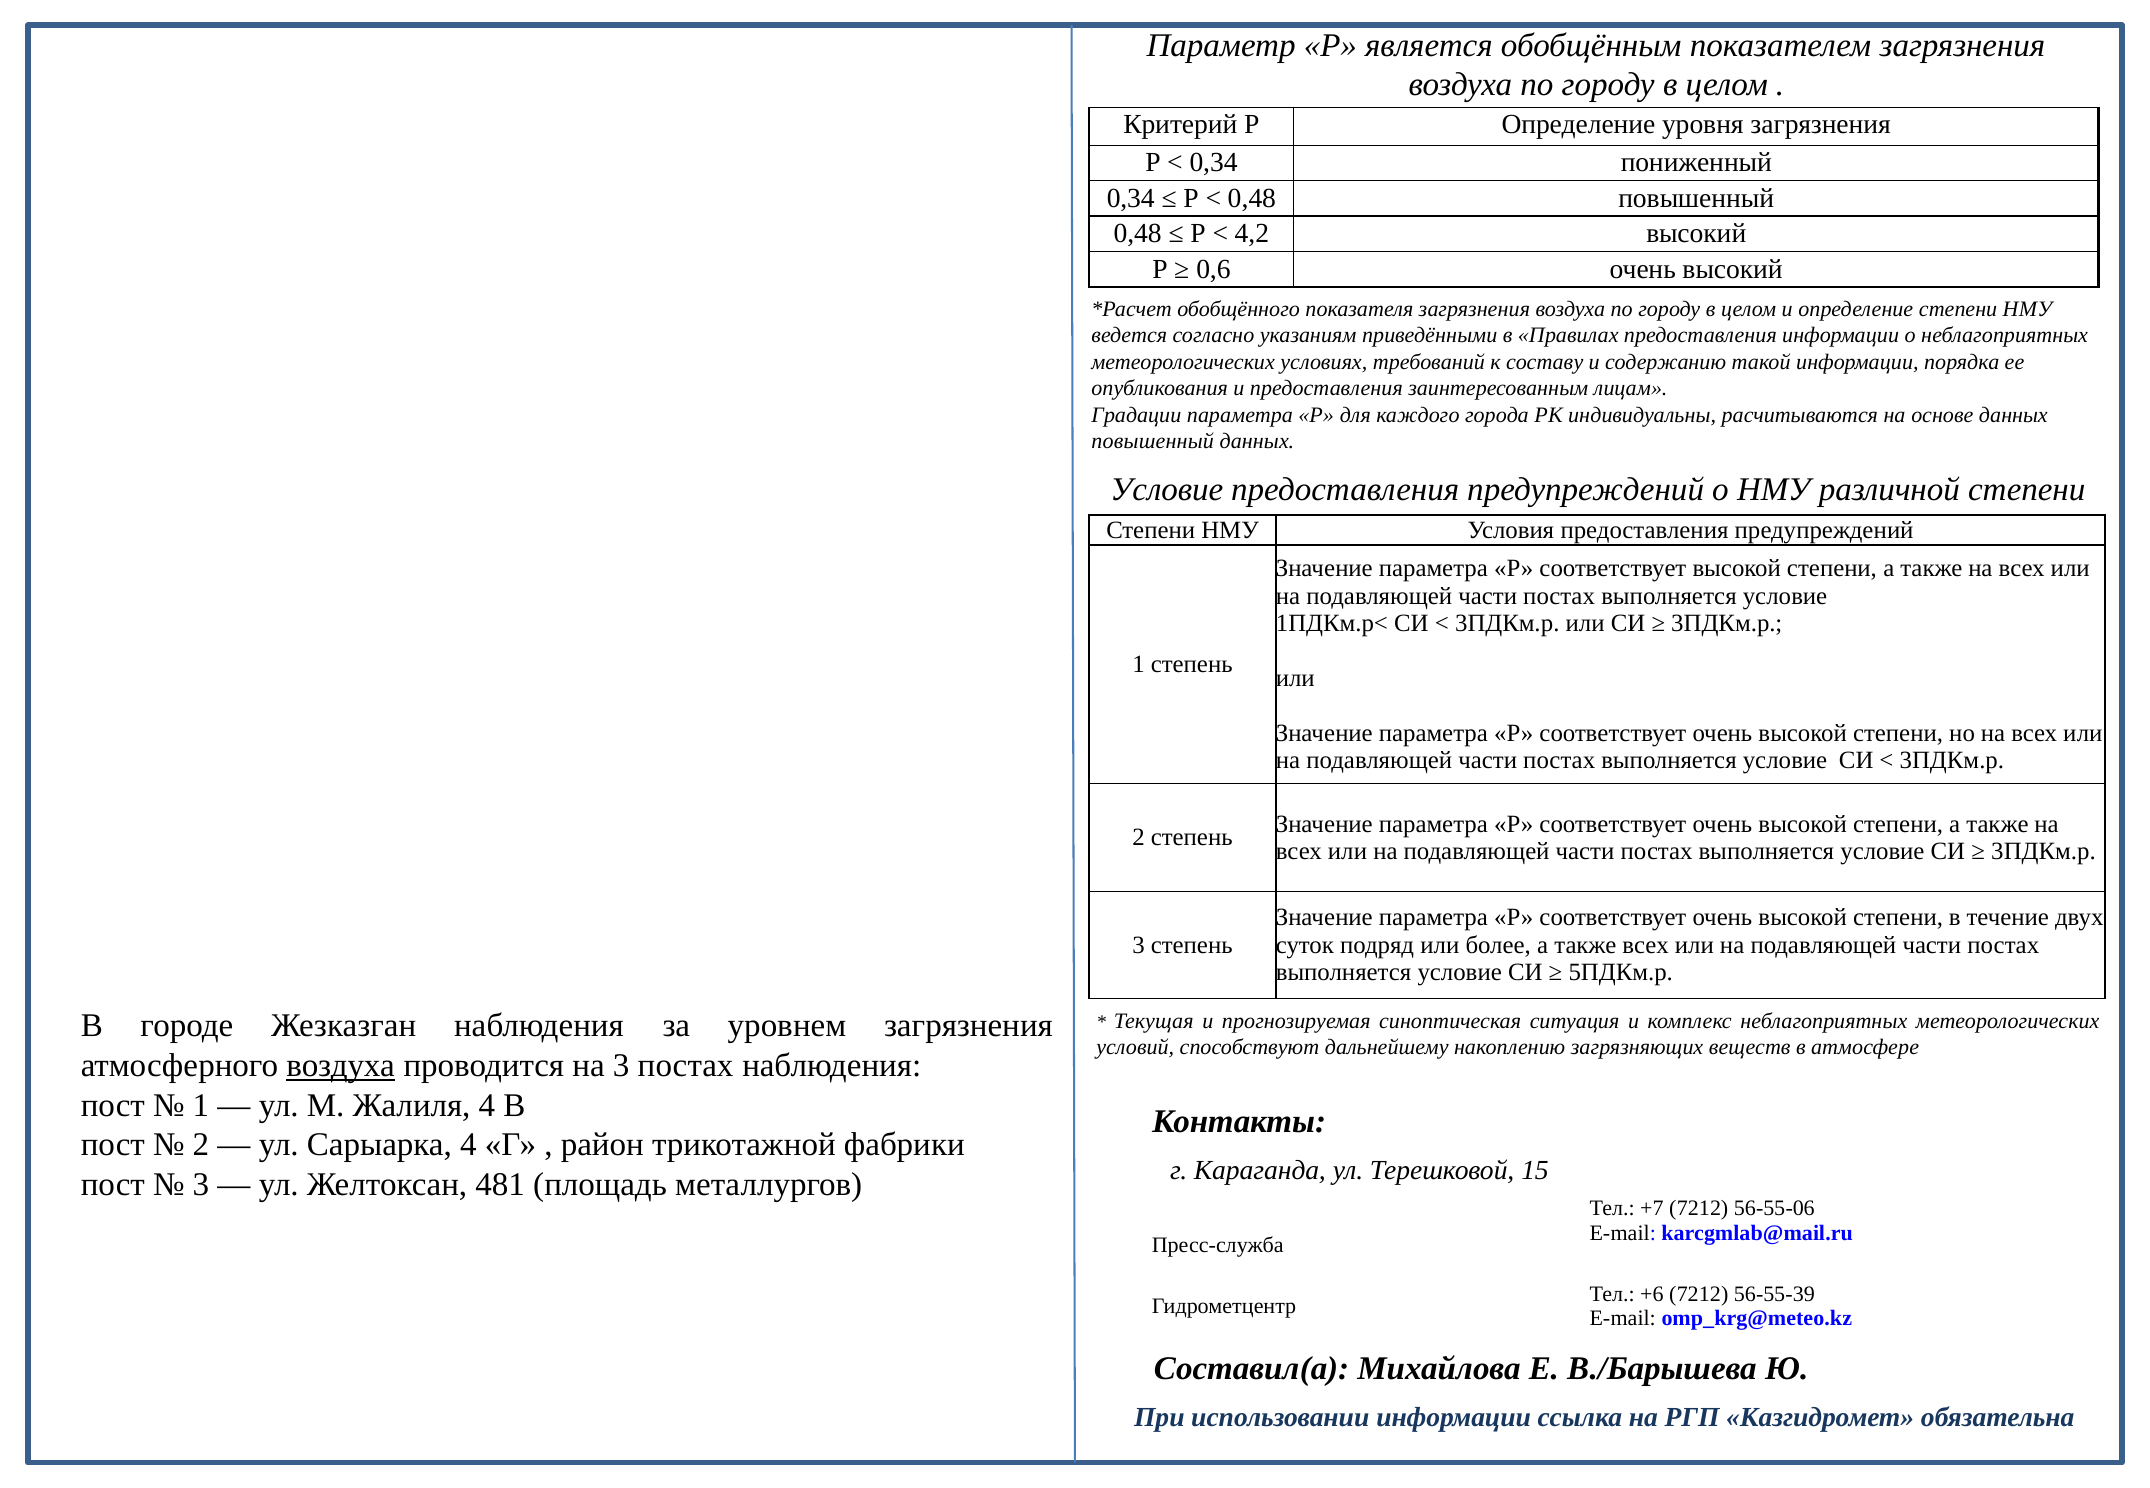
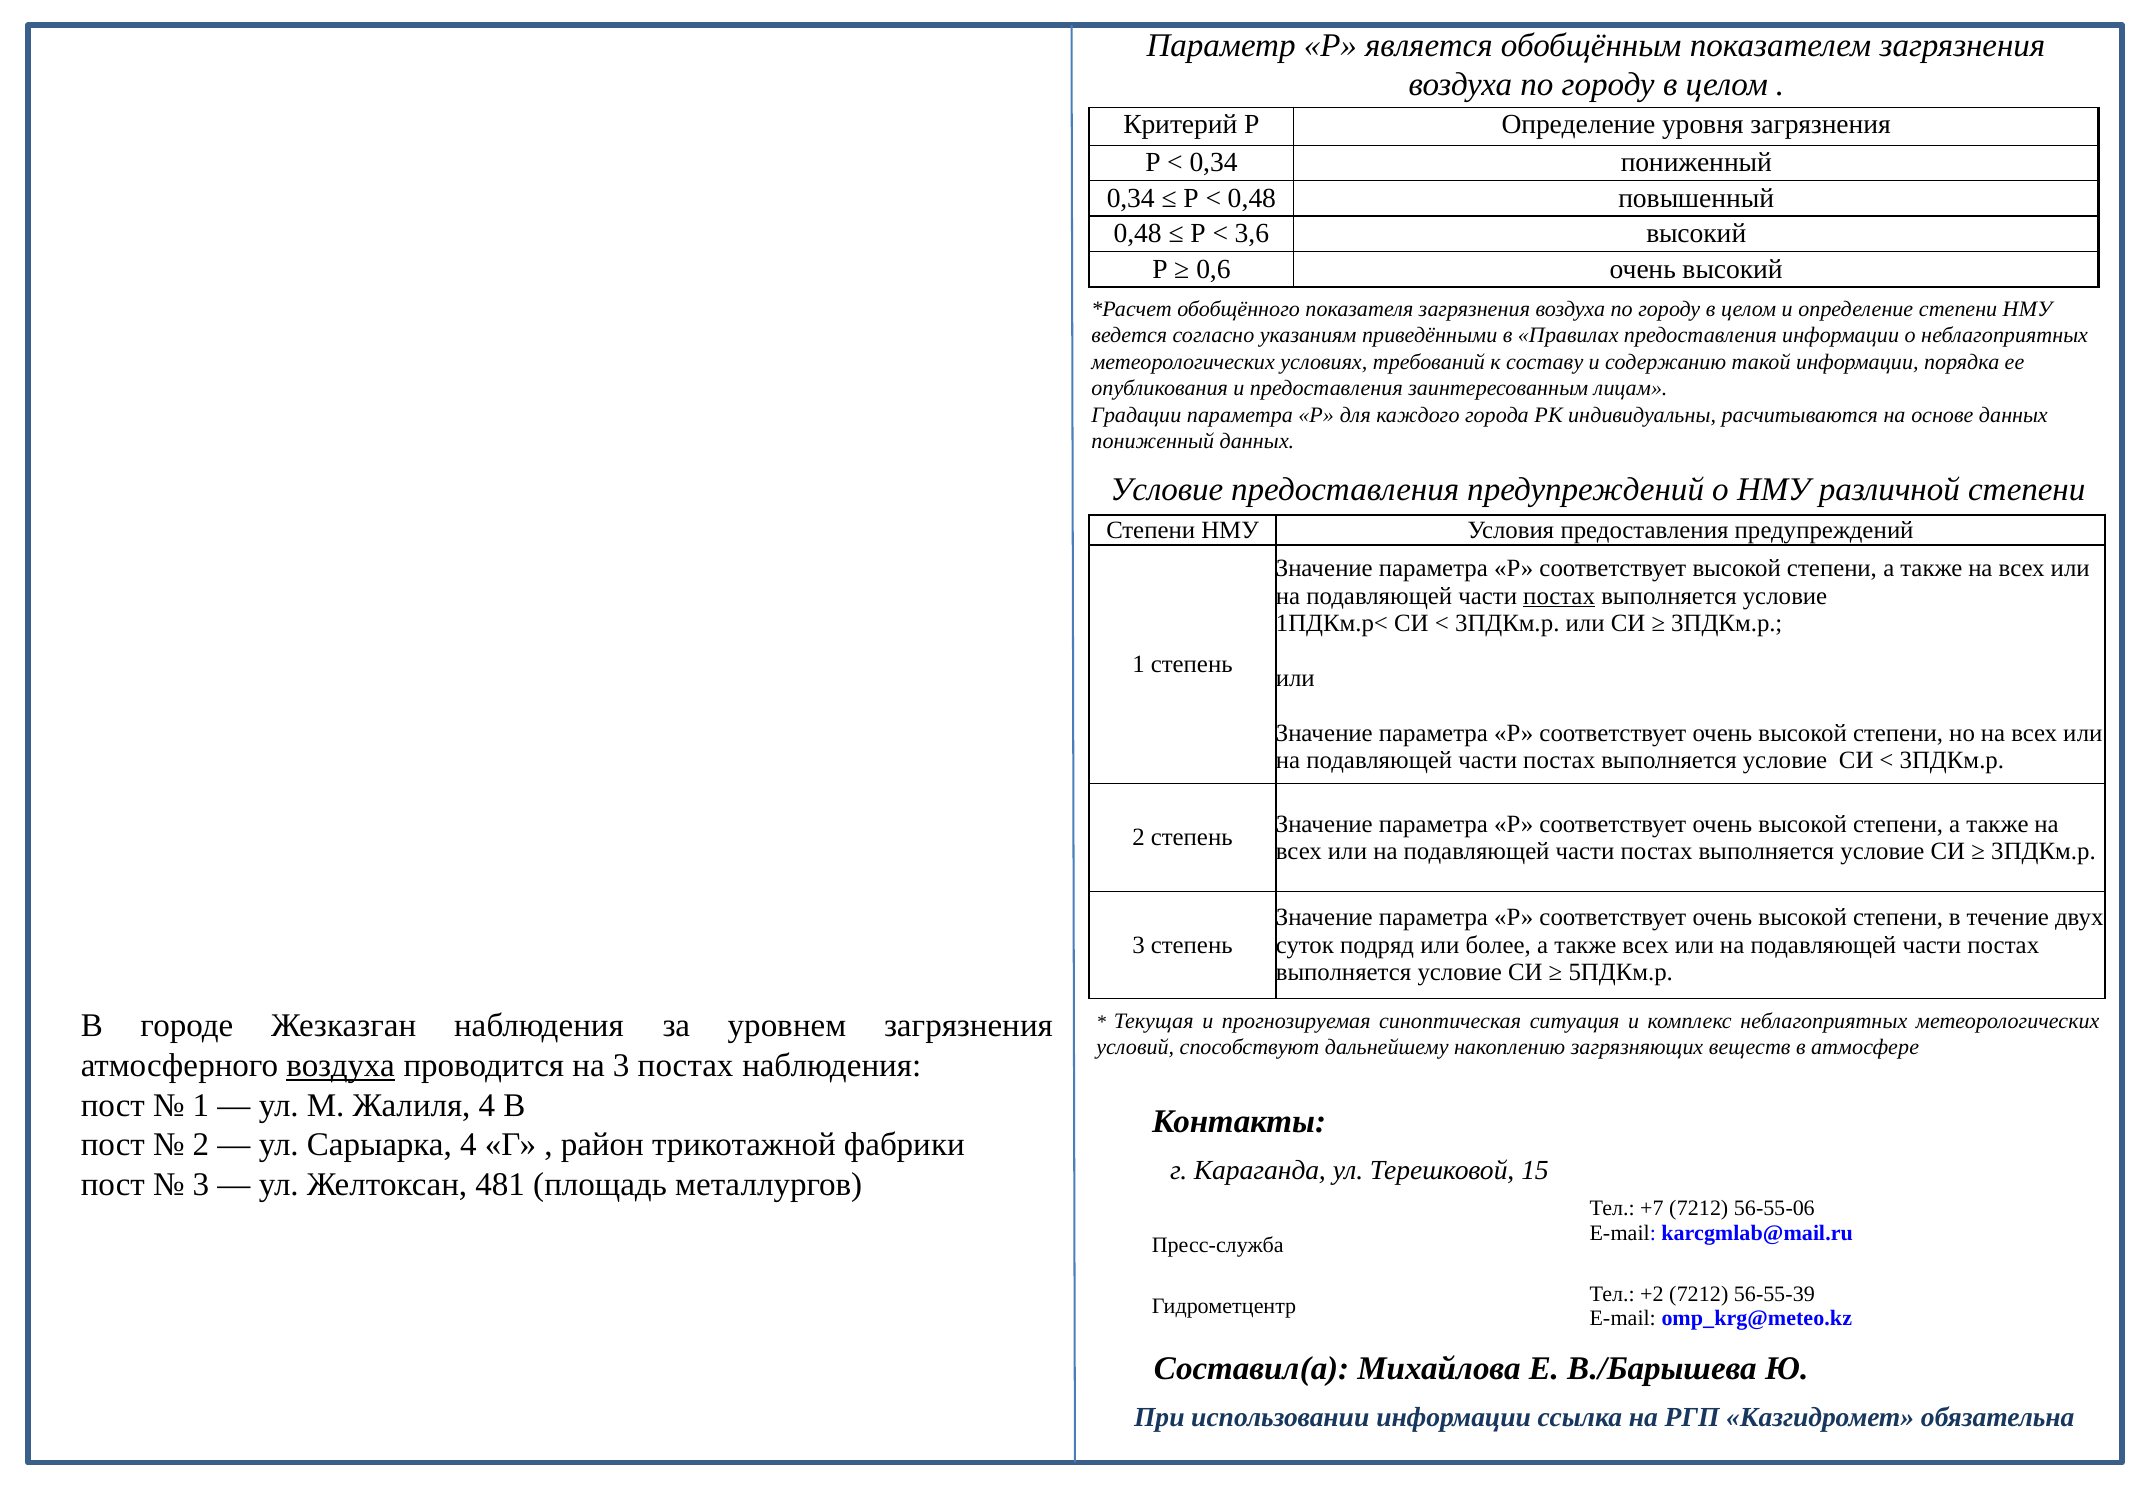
4,2: 4,2 -> 3,6 (1252, 234)
повышенный: повышенный -> пониженный (1153, 441)
постах underline: none -> present (1559, 596)
+6: +6 -> +2 (1652, 1295)
